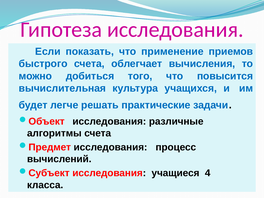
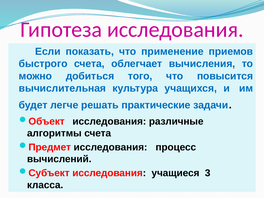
4: 4 -> 3 (208, 173)
